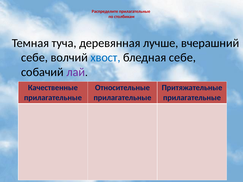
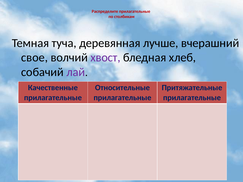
себе: себе -> свое (35, 58)
хвост colour: blue -> purple (105, 58)
бледная себе: себе -> хлеб (182, 58)
